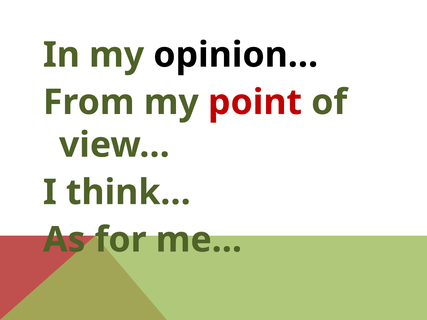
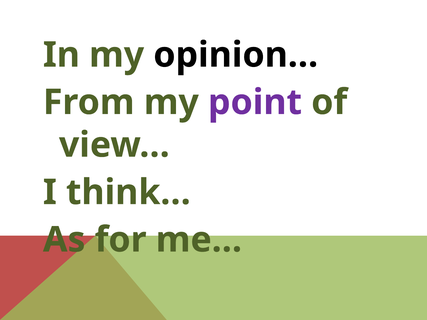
point colour: red -> purple (255, 102)
